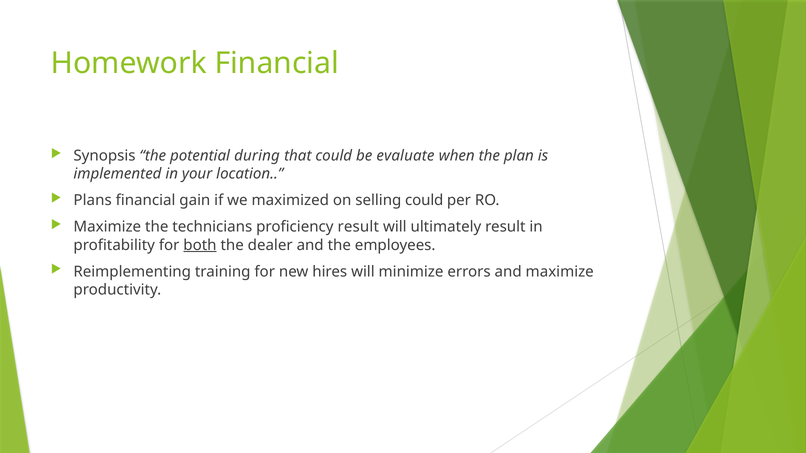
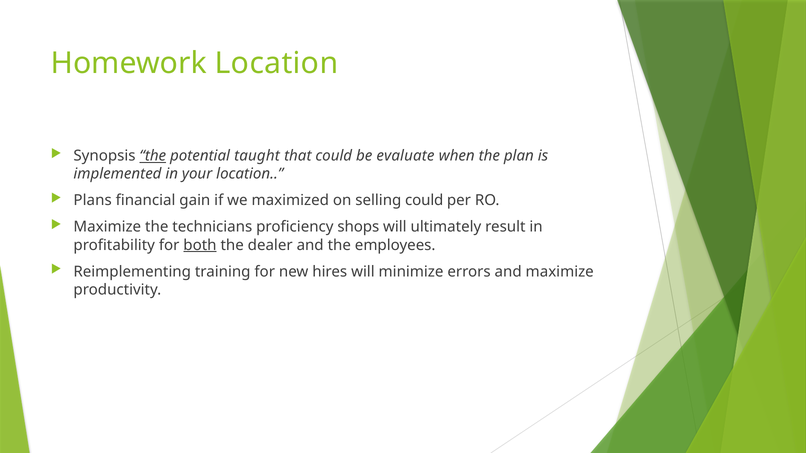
Homework Financial: Financial -> Location (277, 64)
the underline: none -> present (153, 156)
during: during -> taught (257, 156)
proficiency result: result -> shops (358, 227)
